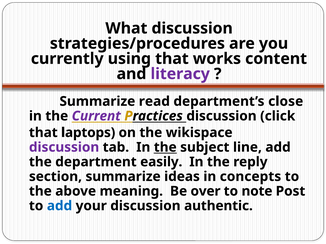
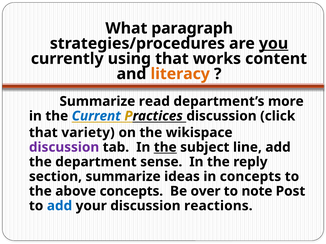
What discussion: discussion -> paragraph (192, 28)
you underline: none -> present (274, 44)
literacy colour: purple -> orange (180, 74)
close: close -> more (286, 102)
Current colour: purple -> blue (96, 116)
laptops: laptops -> variety (88, 133)
easily: easily -> sense (161, 162)
above meaning: meaning -> concepts (131, 192)
authentic: authentic -> reactions (218, 206)
